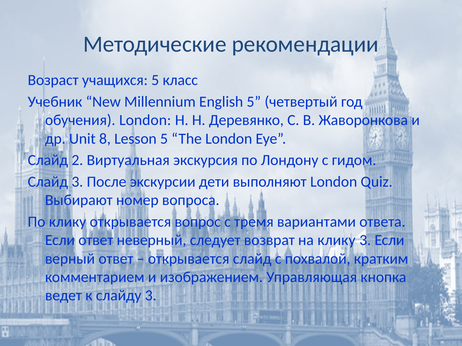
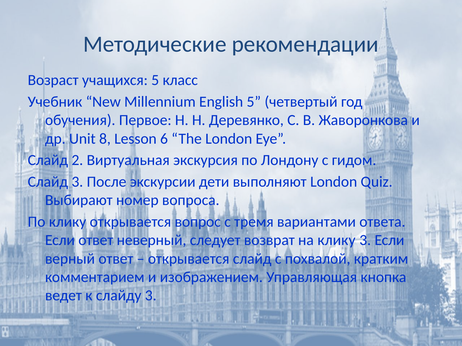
обучения London: London -> Первое (145, 120)
Lesson 5: 5 -> 6 (164, 139)
